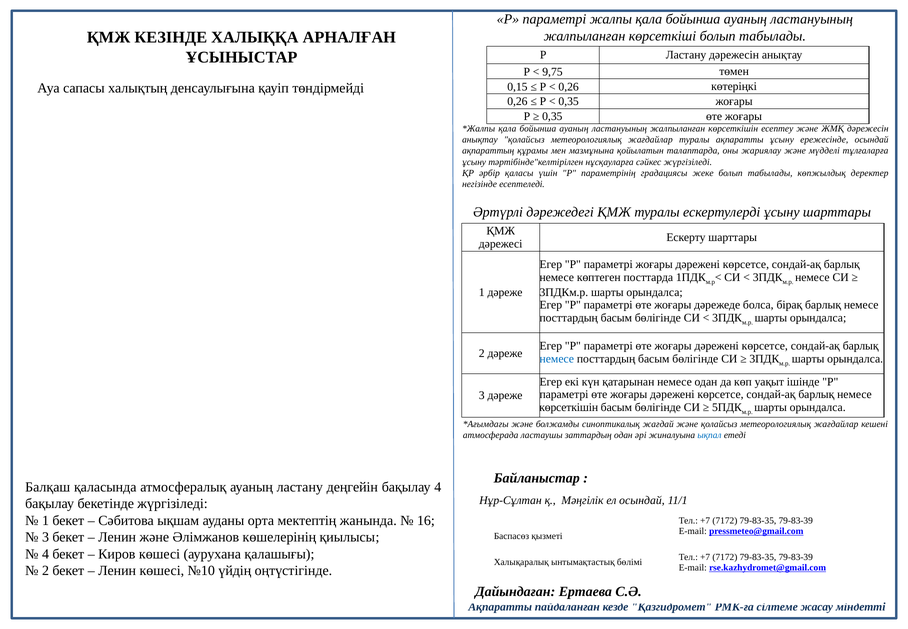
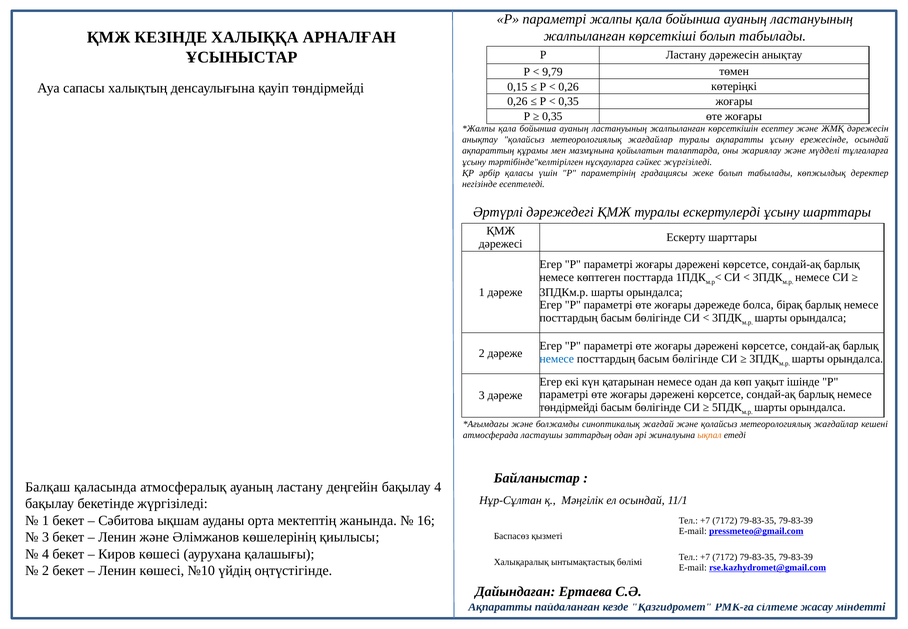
9,75: 9,75 -> 9,79 (552, 72)
көрсеткішін: көрсеткішін -> төндірмейді (569, 407)
ықпал colour: blue -> orange (709, 435)
